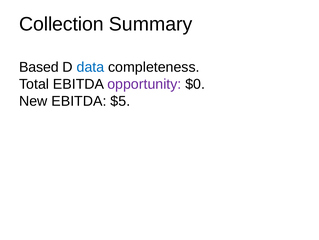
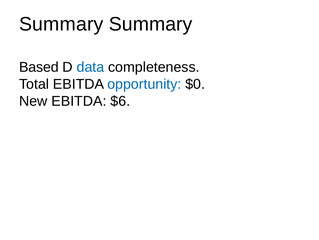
Collection: Collection -> Summary (61, 24)
opportunity colour: purple -> blue (144, 84)
$5: $5 -> $6 (120, 101)
